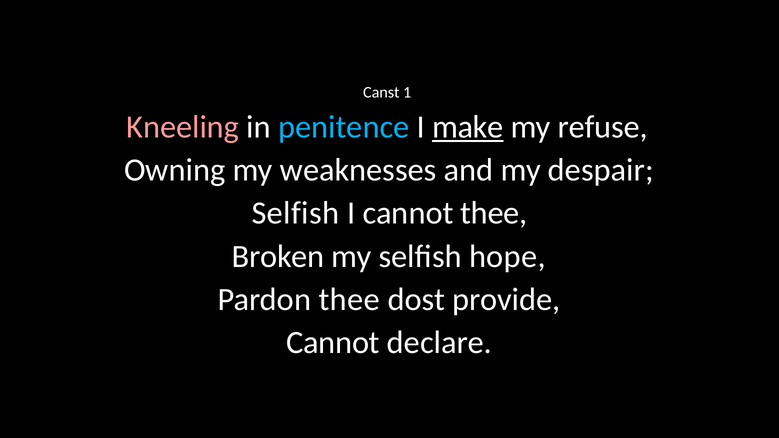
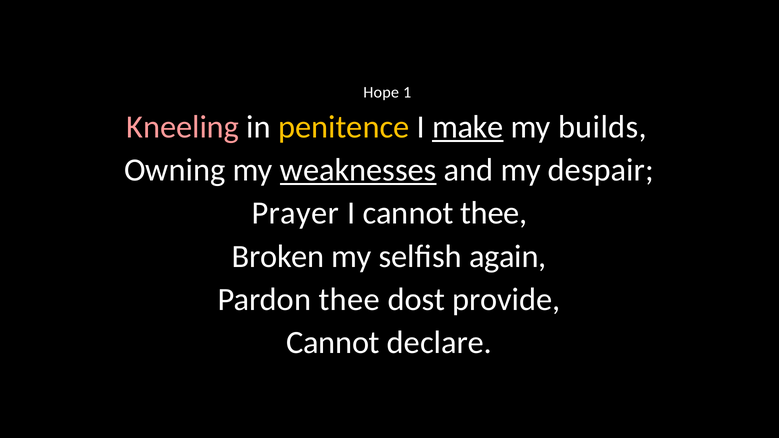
Canst: Canst -> Hope (381, 93)
penitence colour: light blue -> yellow (344, 127)
refuse: refuse -> builds (602, 127)
weaknesses underline: none -> present (358, 170)
Selfish: Selfish -> Prayer (295, 213)
hope: hope -> again (508, 256)
